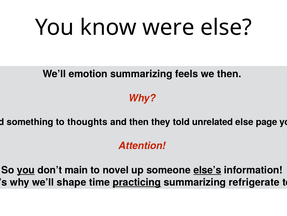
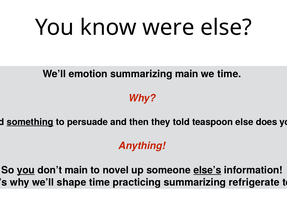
summarizing feels: feels -> main (187, 74)
we then: then -> time (229, 74)
something underline: none -> present (30, 122)
thoughts: thoughts -> persuade (87, 122)
unrelated: unrelated -> teaspoon (213, 122)
page: page -> does (267, 122)
Attention: Attention -> Anything (142, 145)
practicing underline: present -> none (137, 182)
